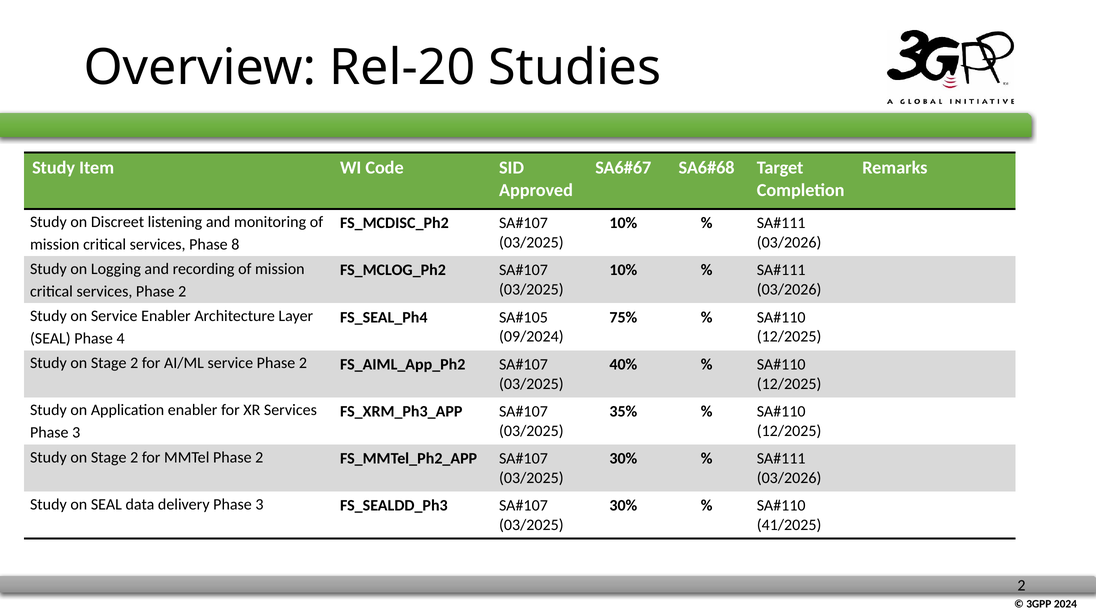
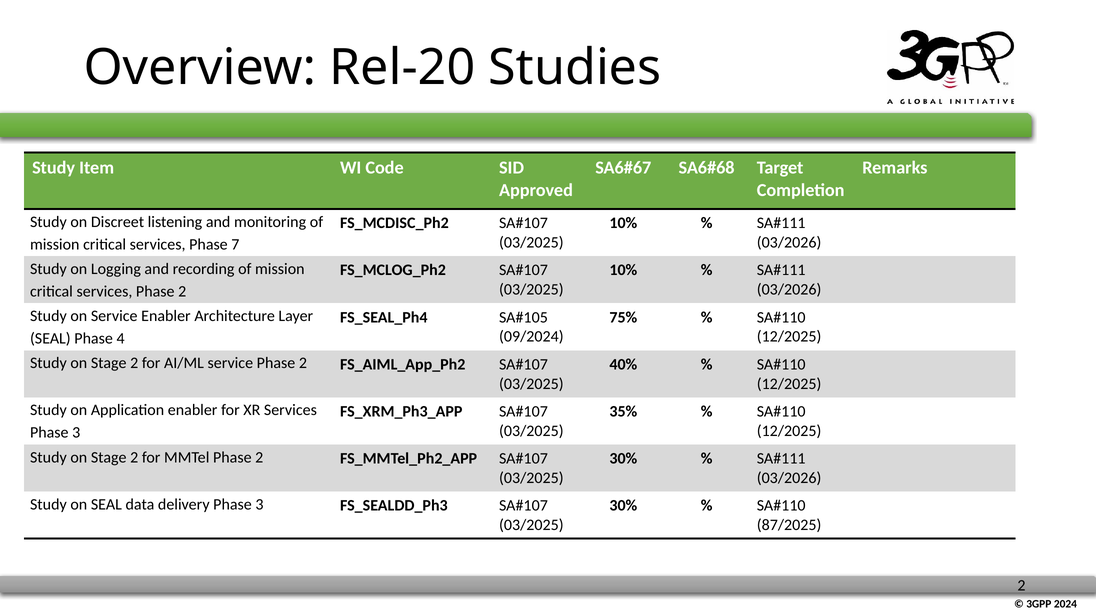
8: 8 -> 7 (235, 245)
41/2025: 41/2025 -> 87/2025 (789, 525)
